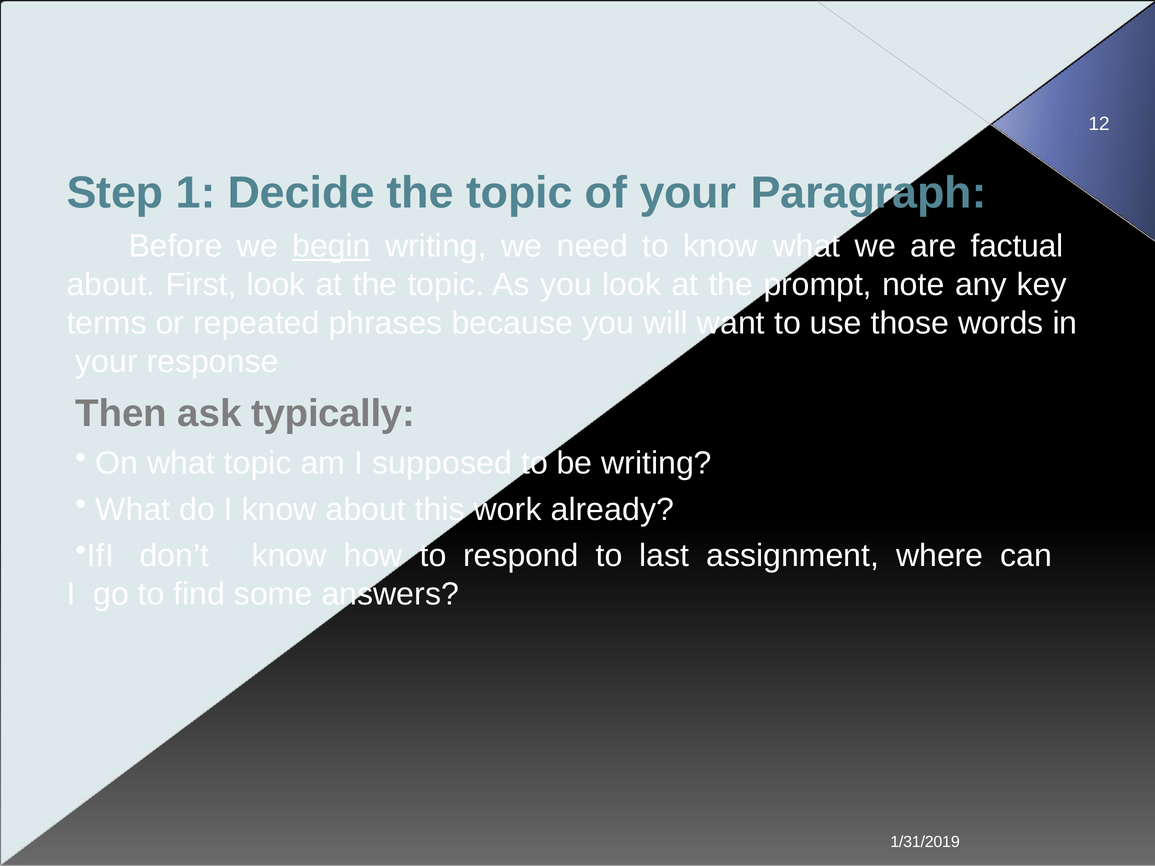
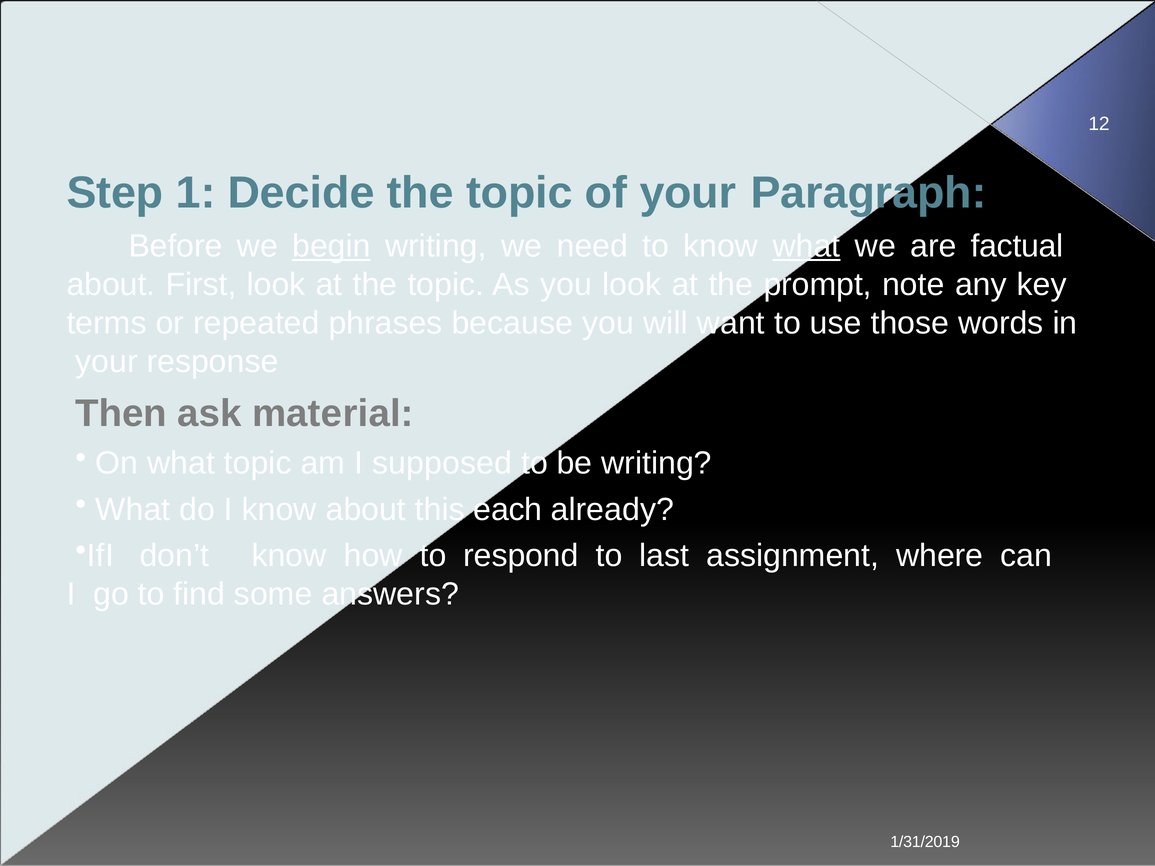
what underline: none -> present (806, 246)
typically: typically -> material (333, 414)
work: work -> each (508, 510)
